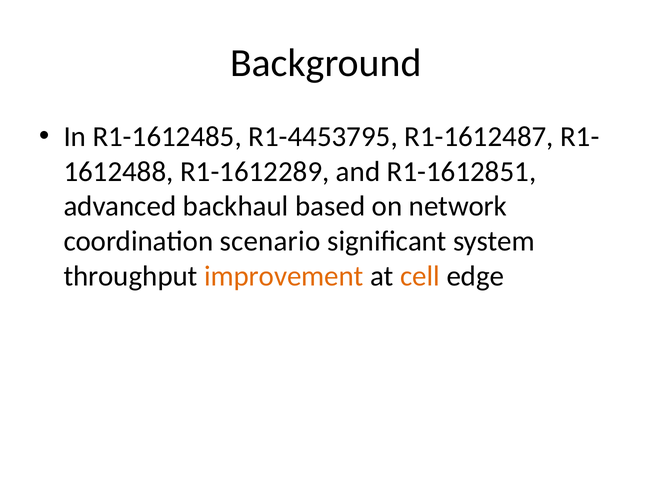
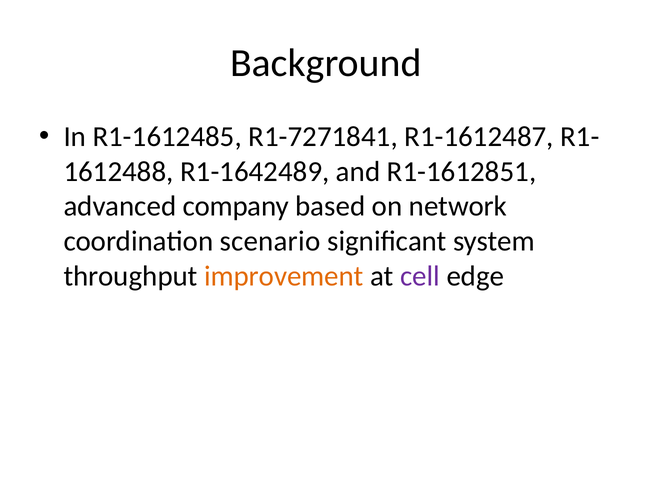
R1-4453795: R1-4453795 -> R1-7271841 (323, 137)
R1-1612289: R1-1612289 -> R1-1642489 (255, 172)
backhaul: backhaul -> company (236, 206)
cell colour: orange -> purple (420, 276)
